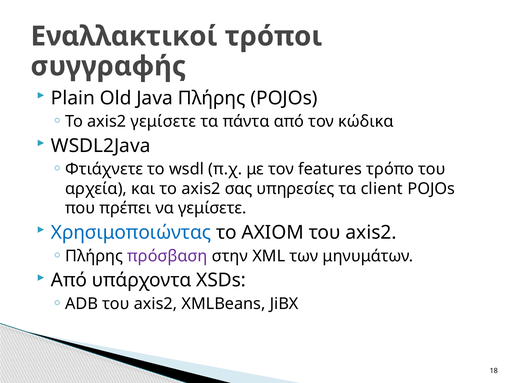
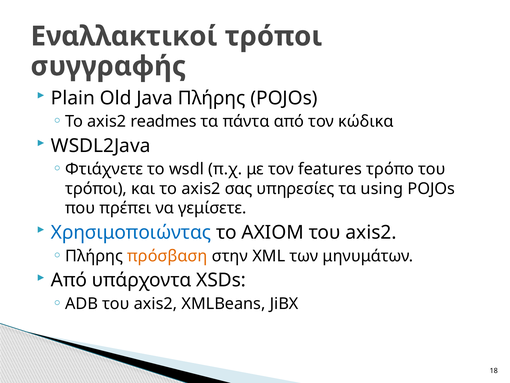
axis2 γεμίσετε: γεμίσετε -> readmes (164, 121)
αρχεία: αρχεία -> τρόποι (96, 188)
client: client -> using (382, 188)
πρόσβαση colour: purple -> orange (167, 256)
